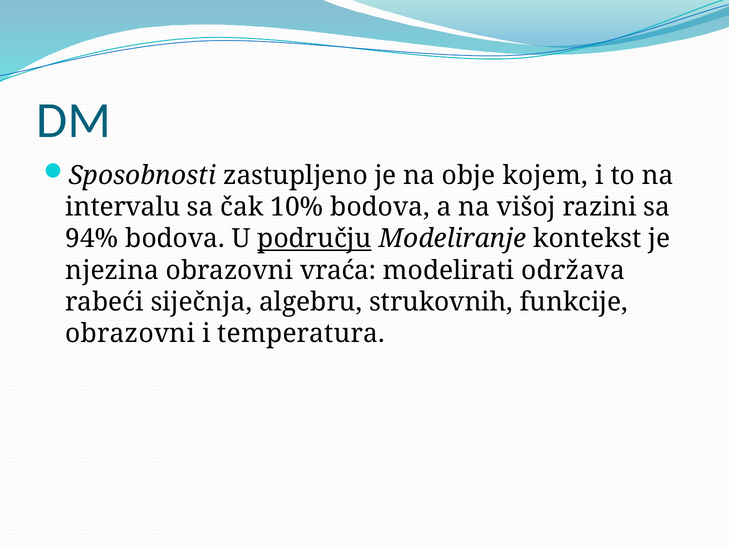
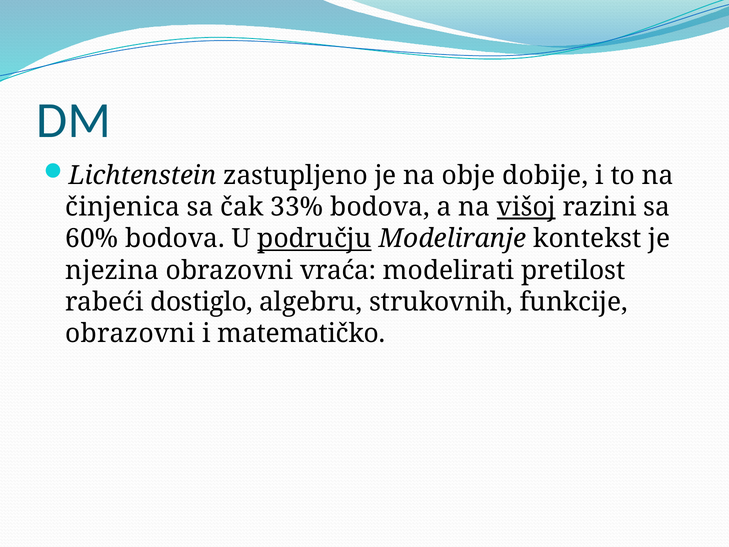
Sposobnosti: Sposobnosti -> Lichtenstein (142, 176)
kojem: kojem -> dobije (545, 176)
intervalu: intervalu -> činjenica (123, 207)
10%: 10% -> 33% (297, 207)
višoj underline: none -> present (526, 207)
94%: 94% -> 60% (92, 239)
održava: održava -> pretilost (573, 270)
siječnja: siječnja -> dostiglo (202, 302)
temperatura: temperatura -> matematičko (301, 333)
